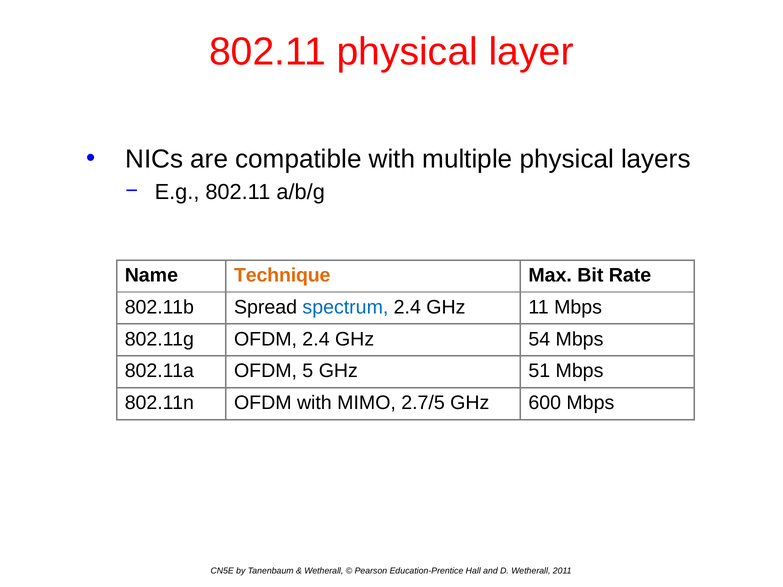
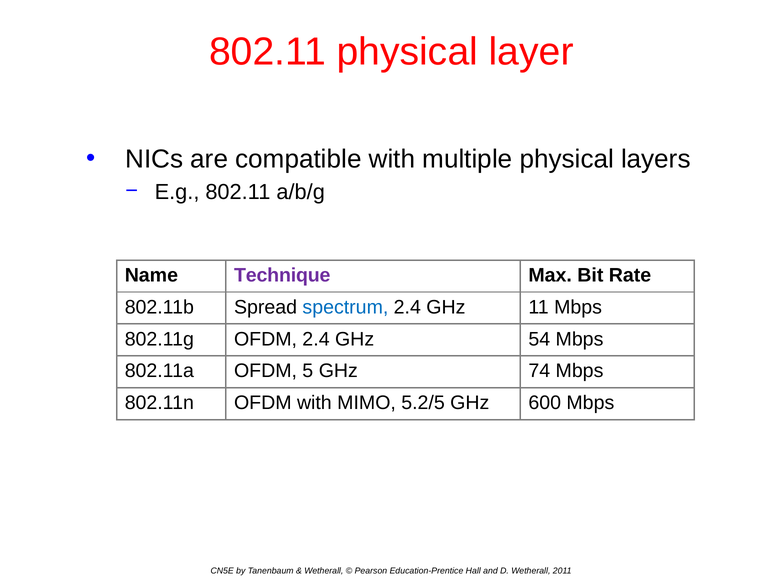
Technique colour: orange -> purple (282, 275)
51: 51 -> 74 (539, 371)
2.7/5: 2.7/5 -> 5.2/5 (423, 403)
